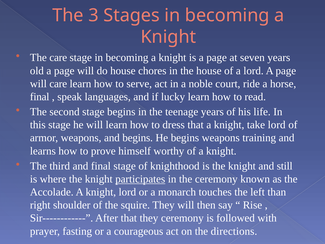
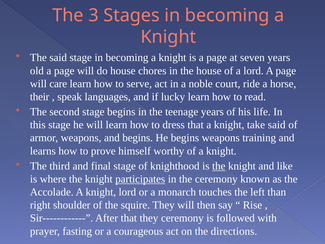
The care: care -> said (58, 58)
final: final -> their (40, 97)
take lord: lord -> said (277, 125)
the underline: none -> present (219, 166)
still: still -> like (285, 166)
